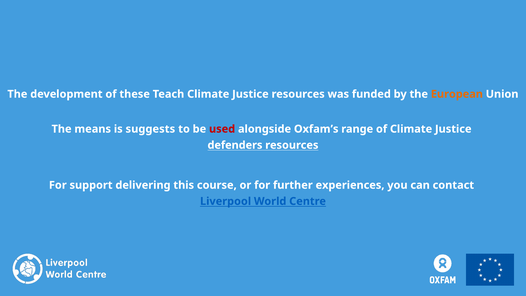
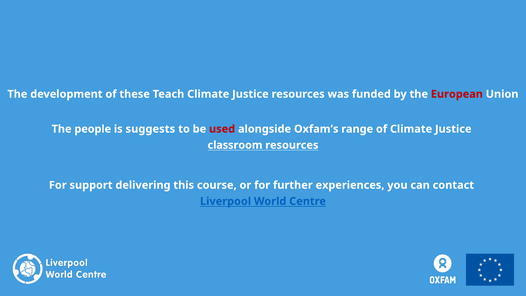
European colour: orange -> red (457, 94)
means: means -> people (93, 129)
defenders: defenders -> classroom (235, 145)
